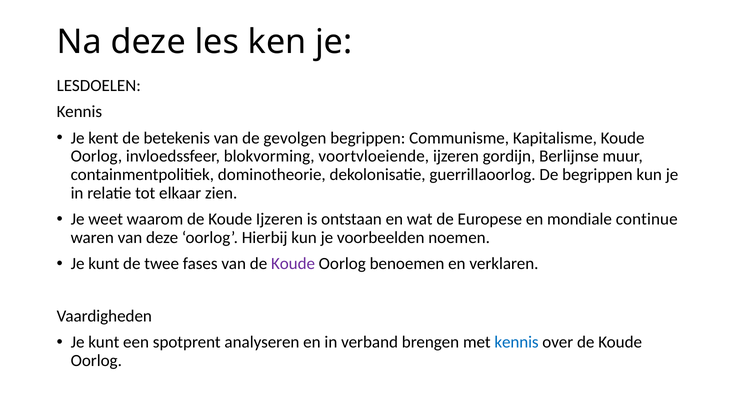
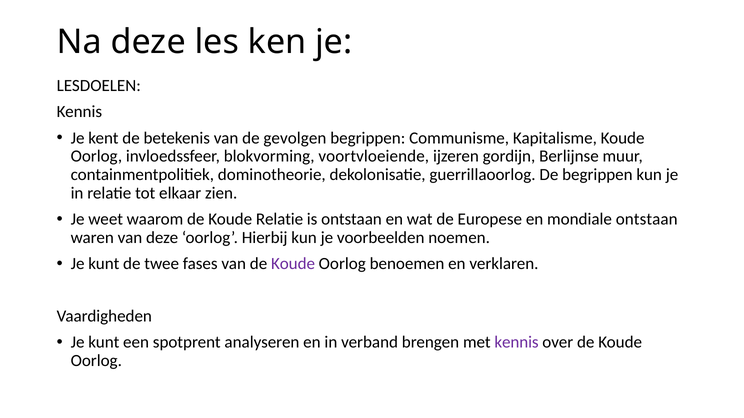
Koude Ijzeren: Ijzeren -> Relatie (280, 219)
mondiale continue: continue -> ontstaan (647, 219)
kennis colour: blue -> purple (517, 343)
